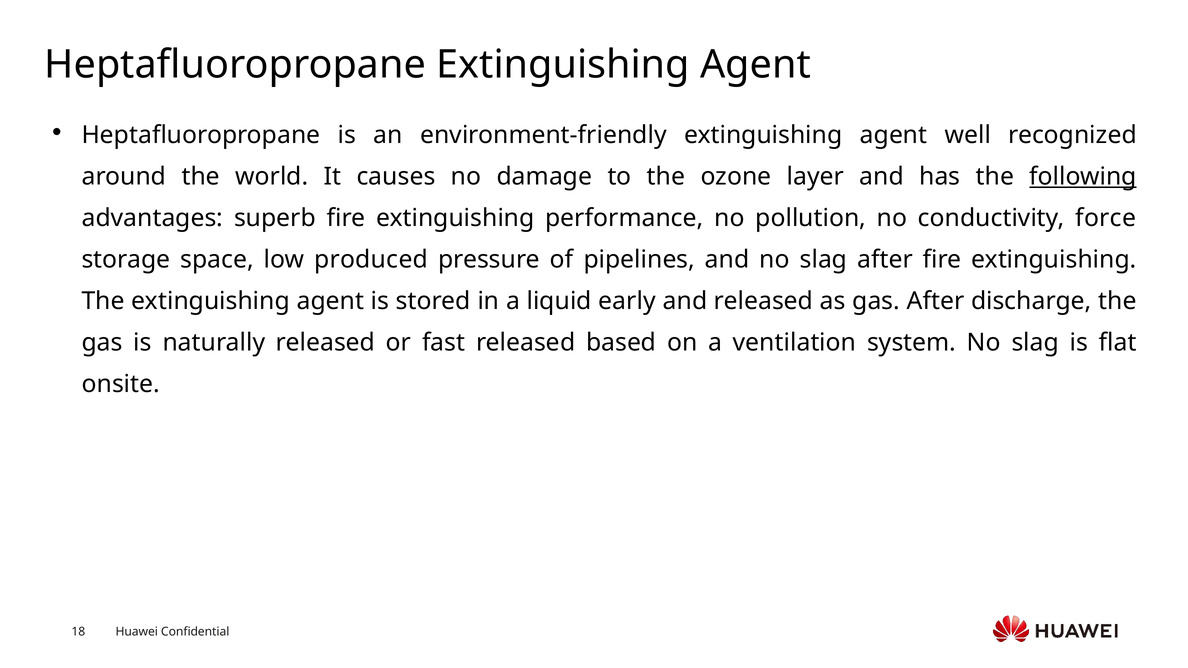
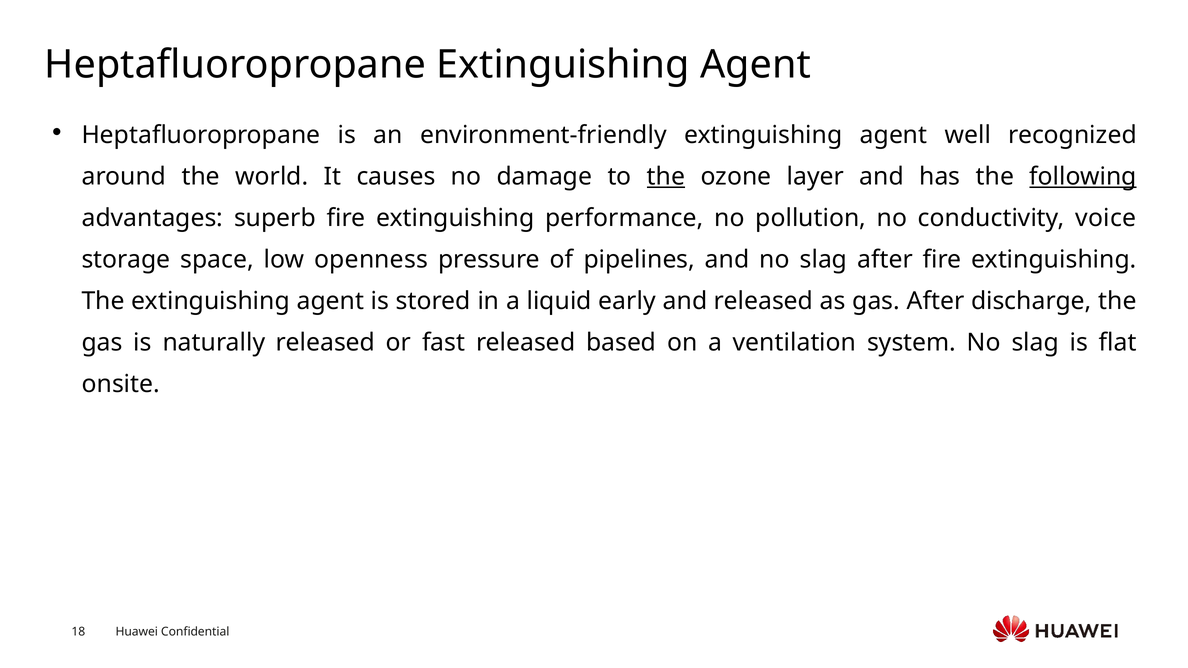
the underline: none -> present (666, 176)
force: force -> voice (1106, 218)
produced: produced -> openness (371, 260)
